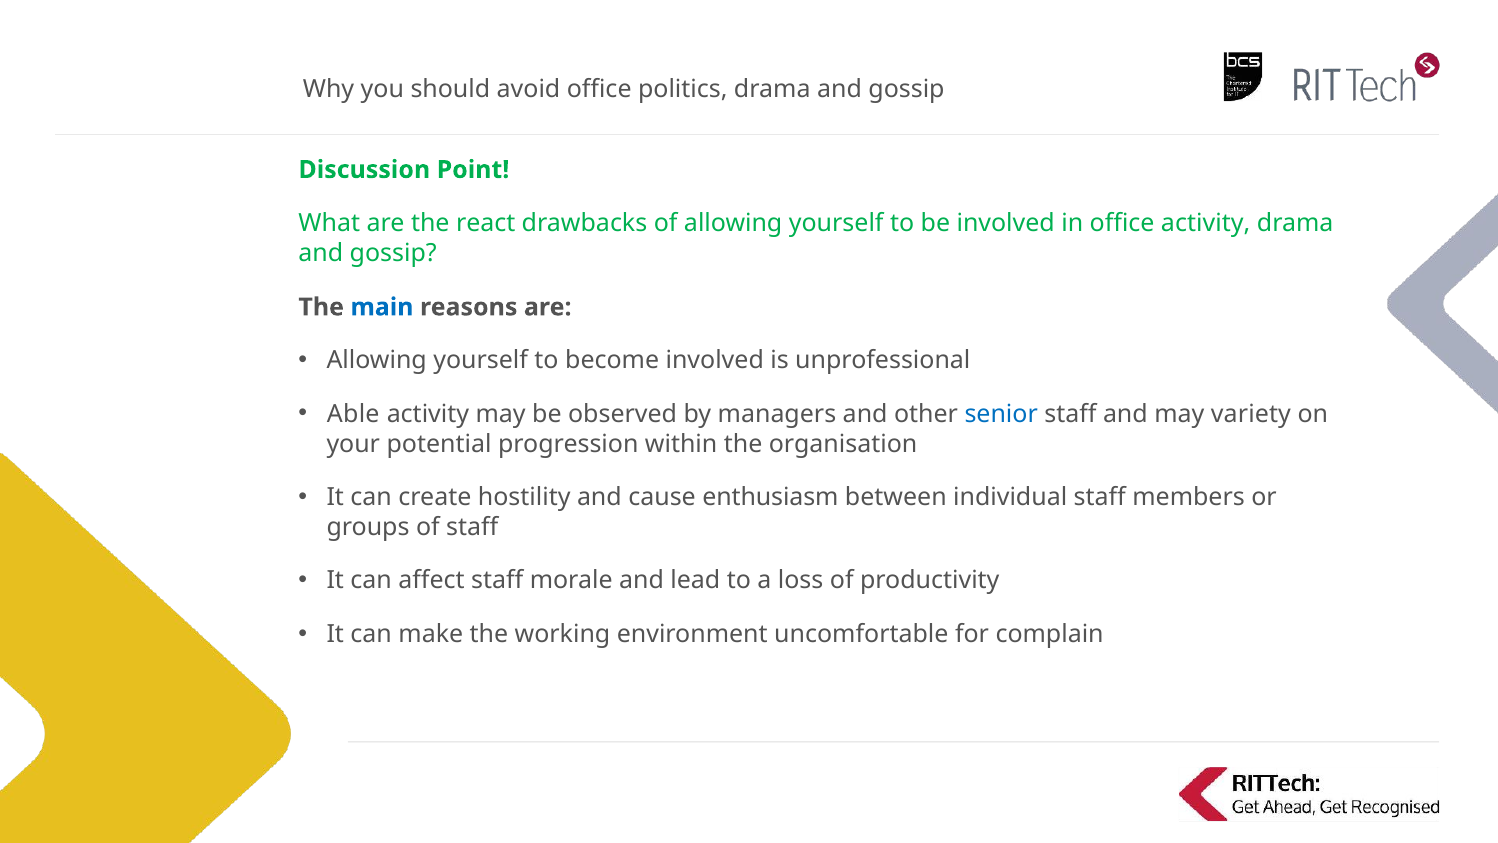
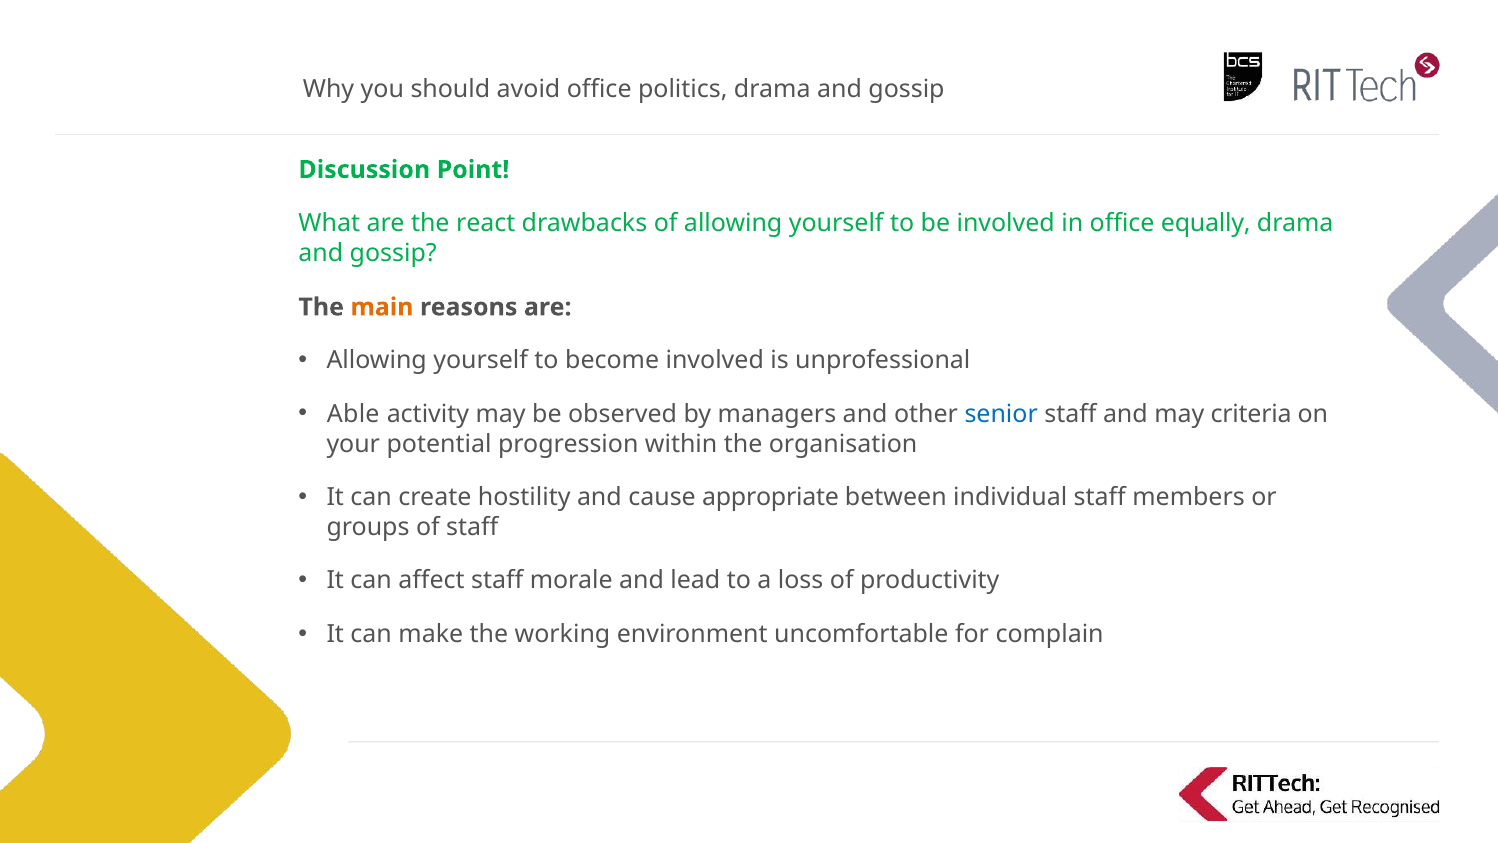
office activity: activity -> equally (1206, 223)
main colour: blue -> orange (382, 307)
variety: variety -> criteria (1251, 414)
enthusiasm: enthusiasm -> appropriate (771, 497)
